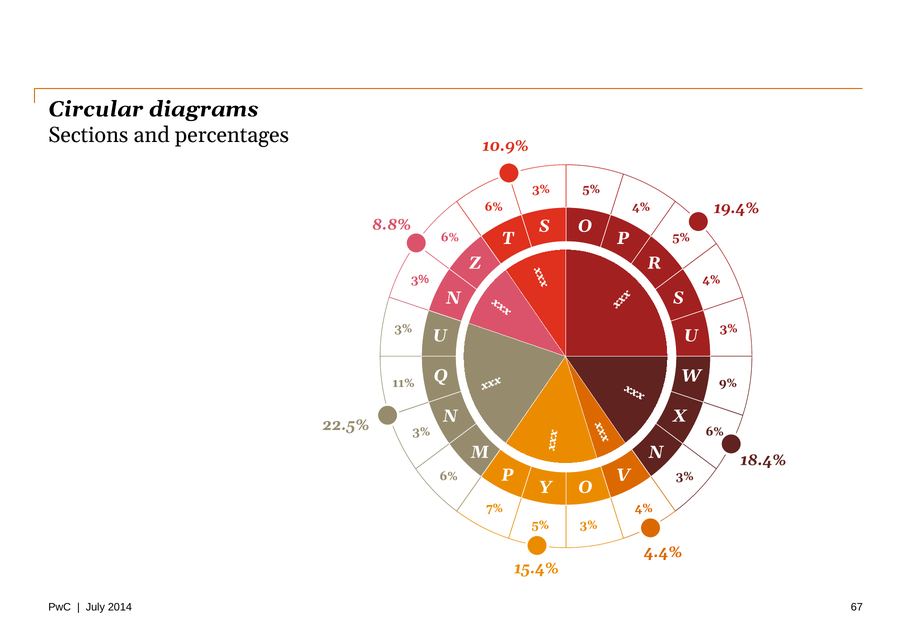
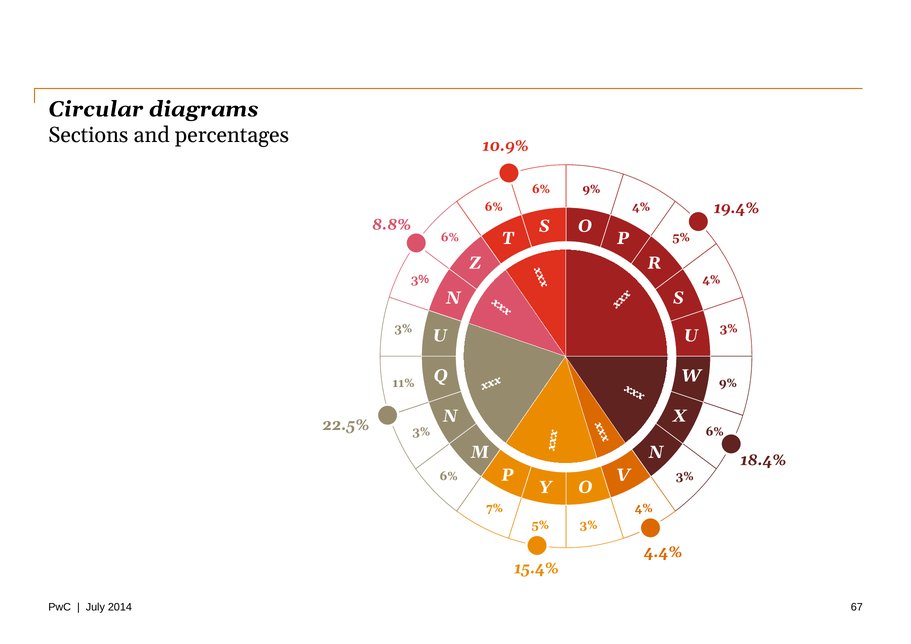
3%: 3% -> 6% (541, 189)
5%: 5% -> 9% (591, 189)
